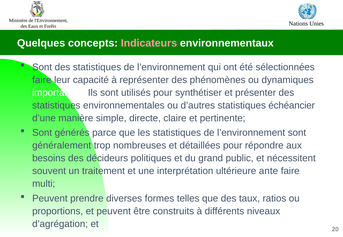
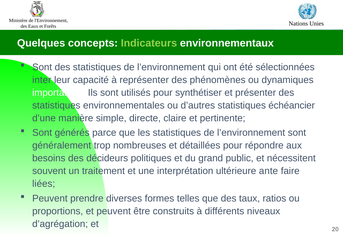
Indicateurs colour: pink -> light green (149, 43)
faire: faire -> inter (42, 80)
multi: multi -> liées (44, 184)
